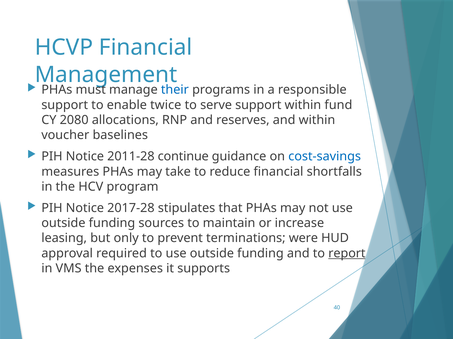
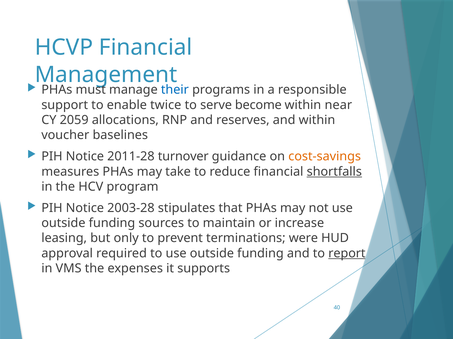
serve support: support -> become (258, 105)
fund: fund -> near (338, 105)
2080: 2080 -> 2059 (74, 120)
continue: continue -> turnover (183, 157)
cost-savings colour: blue -> orange (325, 157)
shortfalls underline: none -> present (334, 172)
2017-28: 2017-28 -> 2003-28 (131, 208)
